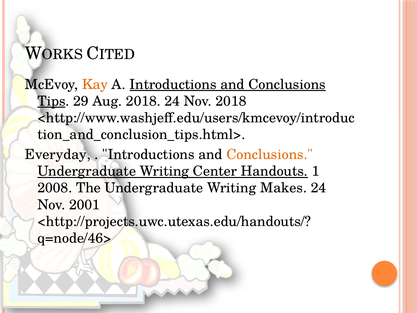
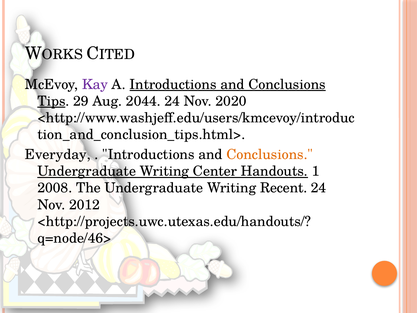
Kay colour: orange -> purple (95, 84)
Aug 2018: 2018 -> 2044 (143, 101)
Nov 2018: 2018 -> 2020 (231, 101)
Makes: Makes -> Recent (284, 188)
2001: 2001 -> 2012 (85, 205)
